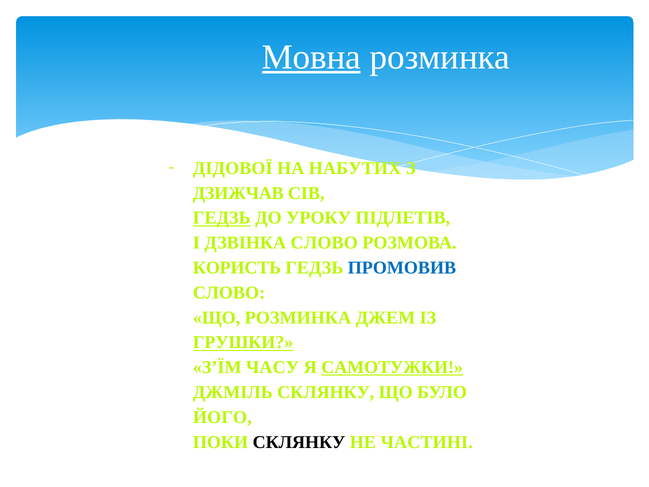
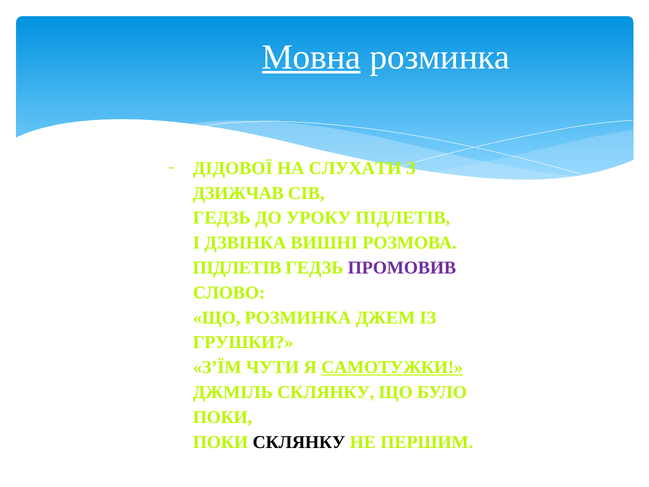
НАБУТИХ: НАБУТИХ -> СЛУХАТИ (355, 168)
ГЕДЗЬ underline: present -> none (222, 218)
ДЗВІНКА СЛОВО: СЛОВО -> ВИШНІ (324, 243)
КОРИСТЬ: КОРИСТЬ -> ПІДЛЕТІВ (237, 268)
ПРОМОВИВ colour: blue -> purple (402, 268)
ГРУШКИ underline: present -> none (243, 342)
ЧАСУ: ЧАСУ -> ЧУТИ (273, 367)
ЙОГО: ЙОГО -> ПОКИ (223, 417)
ЧАСТИНІ: ЧАСТИНІ -> ПЕРШИМ (427, 442)
